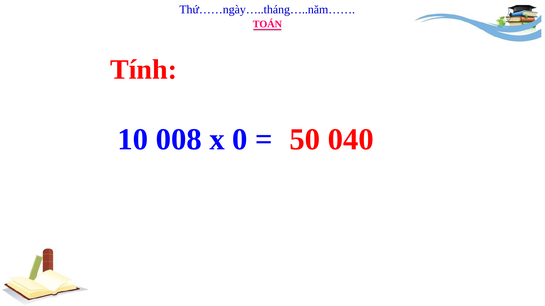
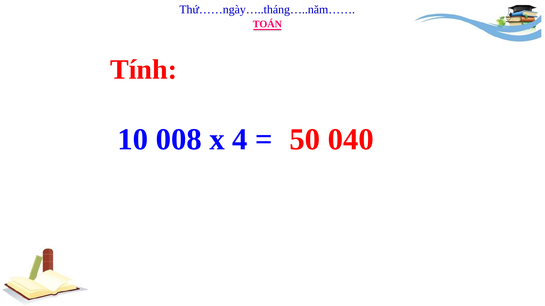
0: 0 -> 4 (240, 139)
